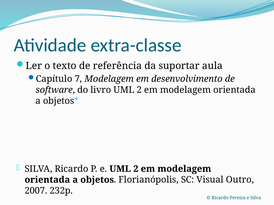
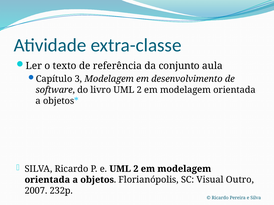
suportar: suportar -> conjunto (179, 66)
7: 7 -> 3 (78, 79)
